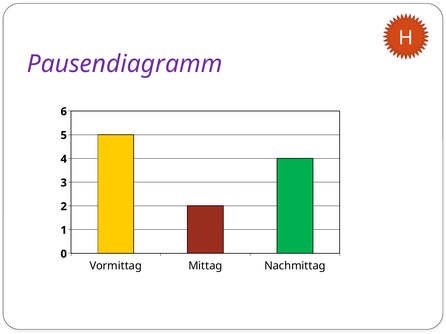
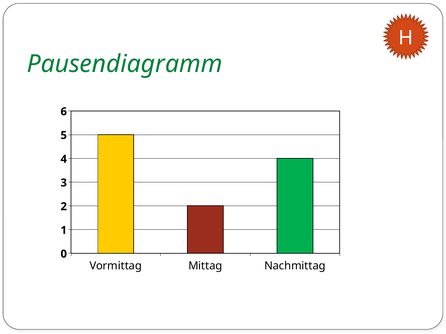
Pausendiagramm colour: purple -> green (125, 64)
